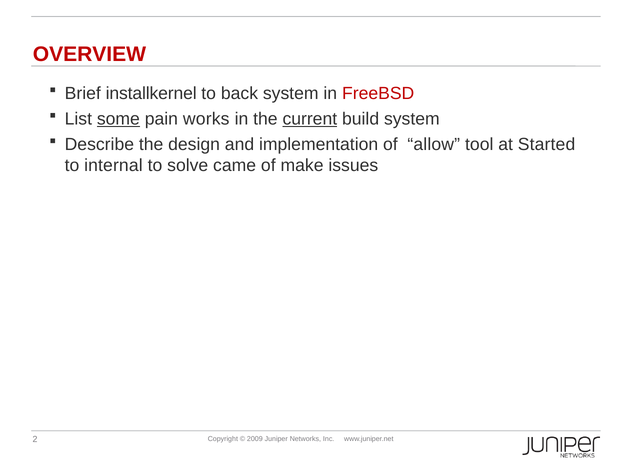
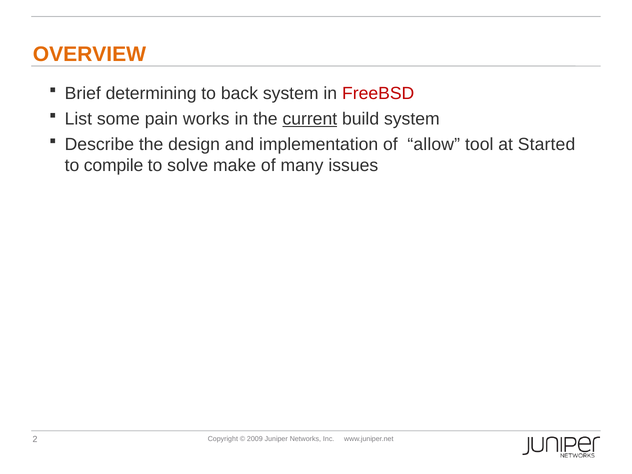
OVERVIEW colour: red -> orange (89, 54)
installkernel: installkernel -> determining (151, 93)
some underline: present -> none (118, 119)
internal: internal -> compile (114, 165)
came: came -> make (235, 165)
make: make -> many (302, 165)
